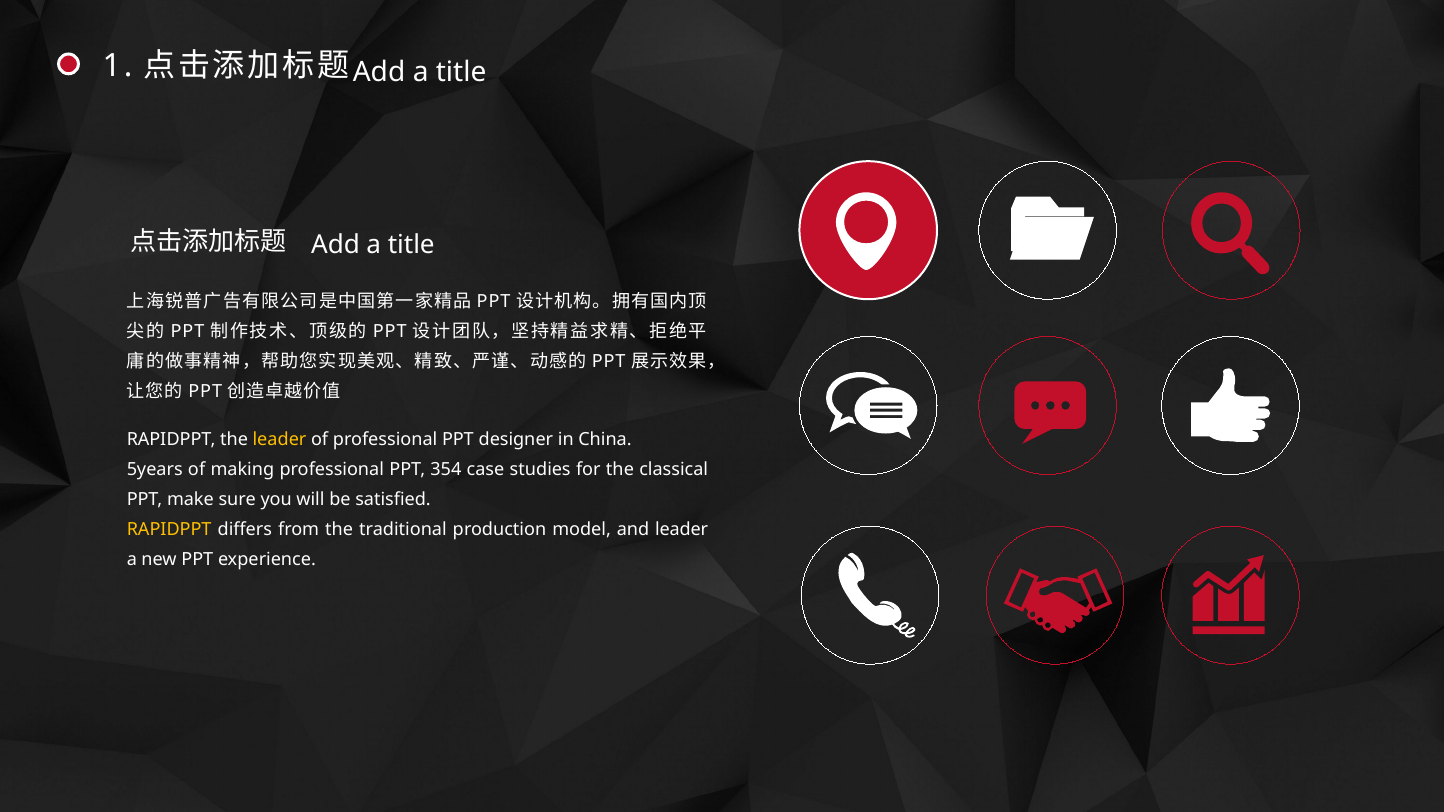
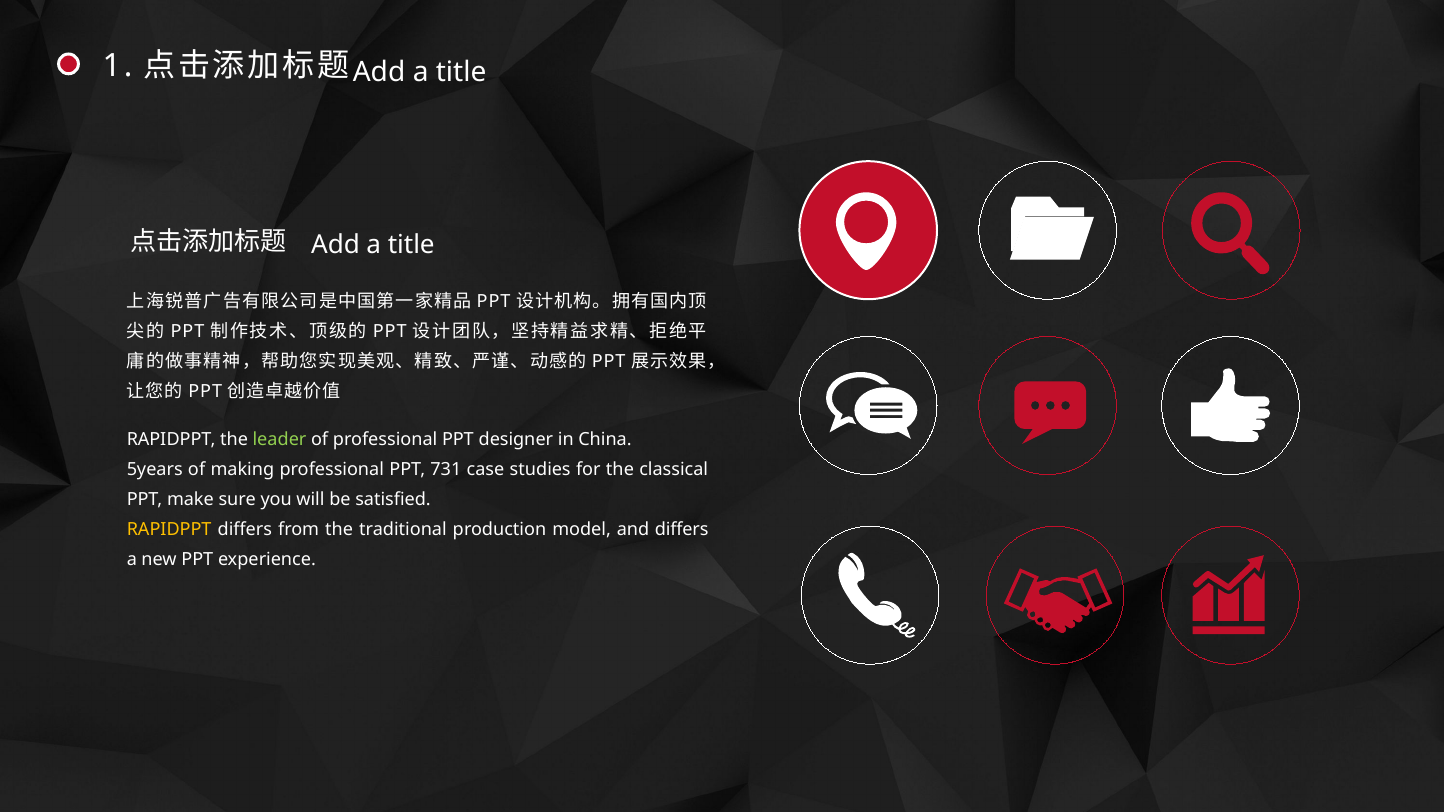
leader colour: yellow -> light green (279, 439)
354: 354 -> 731 (446, 469)
and leader: leader -> differs (682, 530)
